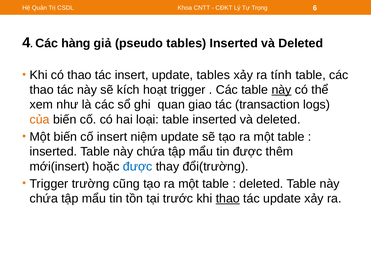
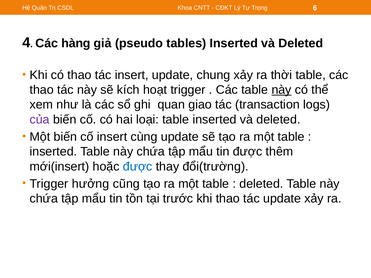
update tables: tables -> chung (213, 75)
tính: tính -> thời (281, 75)
của colour: orange -> purple (40, 120)
niệm: niệm -> cùng (144, 137)
trường: trường -> hưởng (91, 184)
thao underline: present -> none (228, 199)
